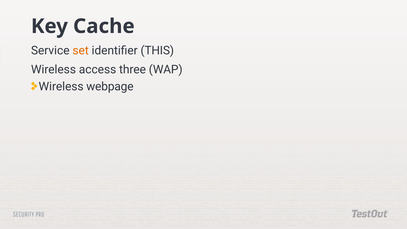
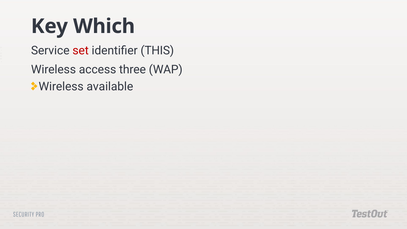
Cache: Cache -> Which (104, 26)
set colour: orange -> red (81, 51)
webpage: webpage -> available (110, 87)
